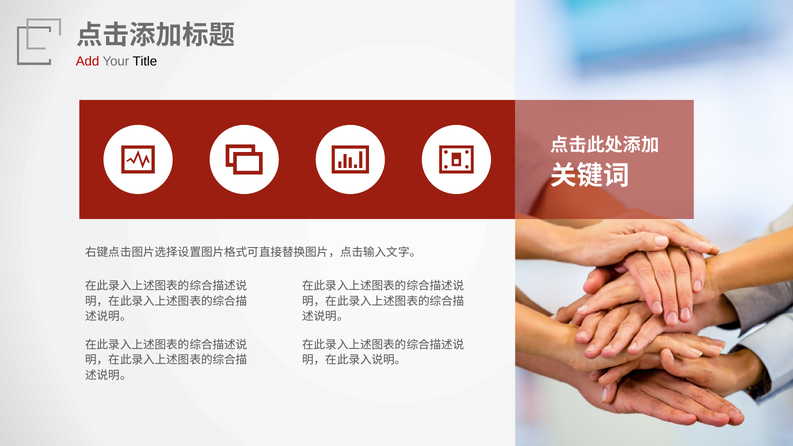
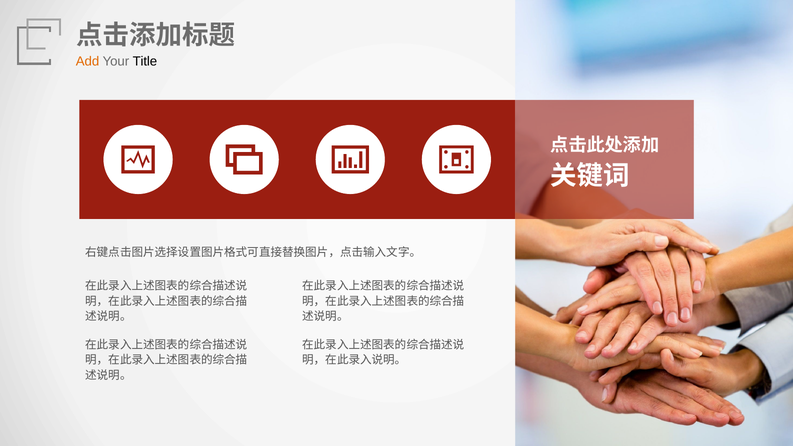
Add colour: red -> orange (88, 61)
